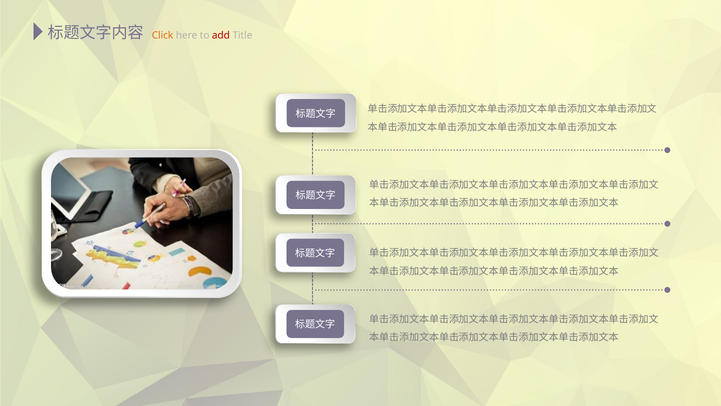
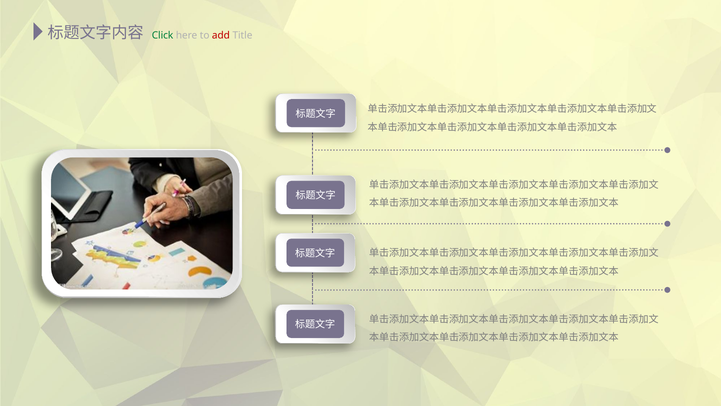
Click colour: orange -> green (163, 36)
